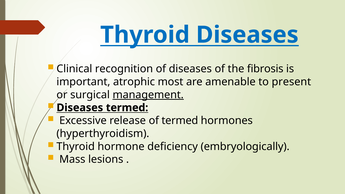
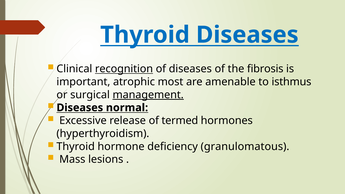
recognition underline: none -> present (124, 69)
present: present -> isthmus (291, 82)
Diseases termed: termed -> normal (127, 108)
embryologically: embryologically -> granulomatous (245, 147)
